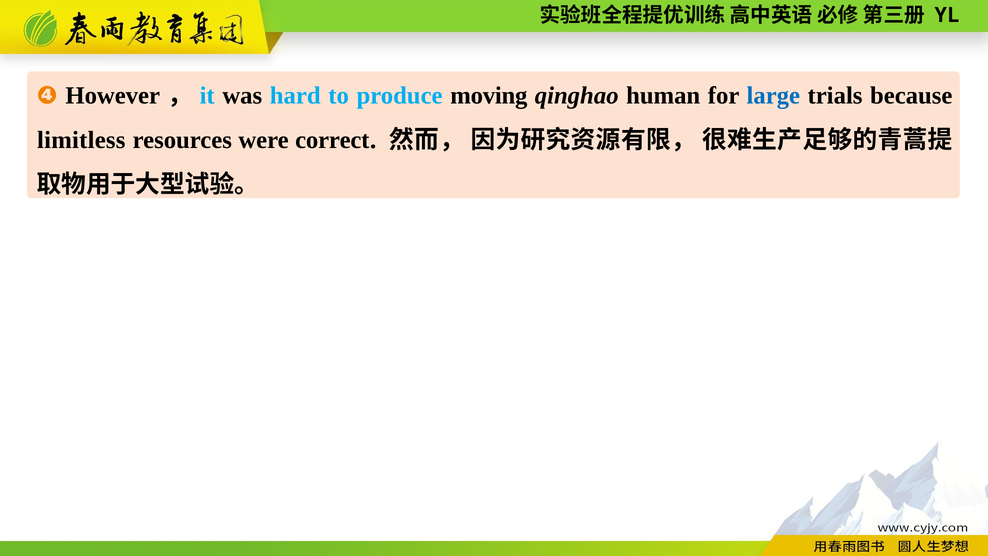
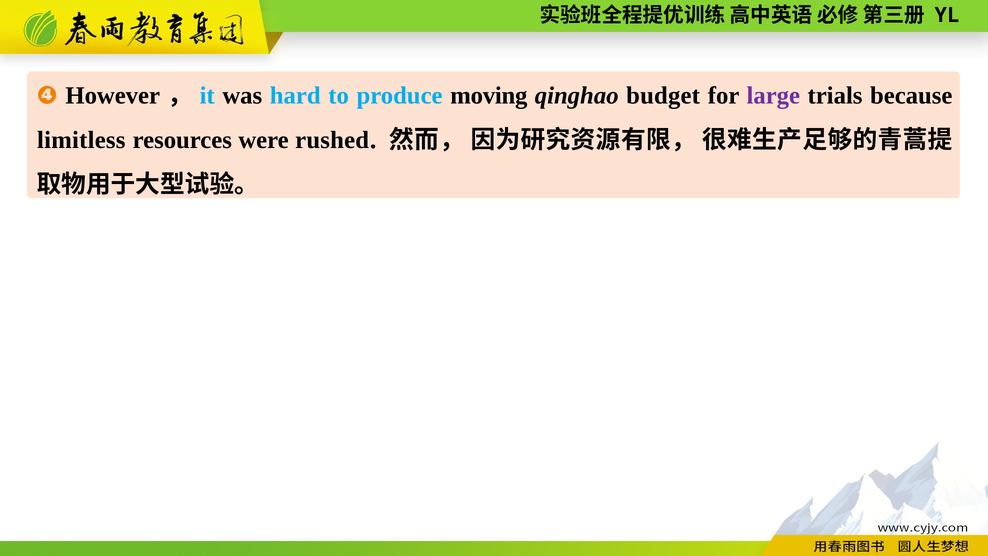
human: human -> budget (663, 96)
large colour: blue -> purple (773, 96)
correct: correct -> rushed (332, 140)
